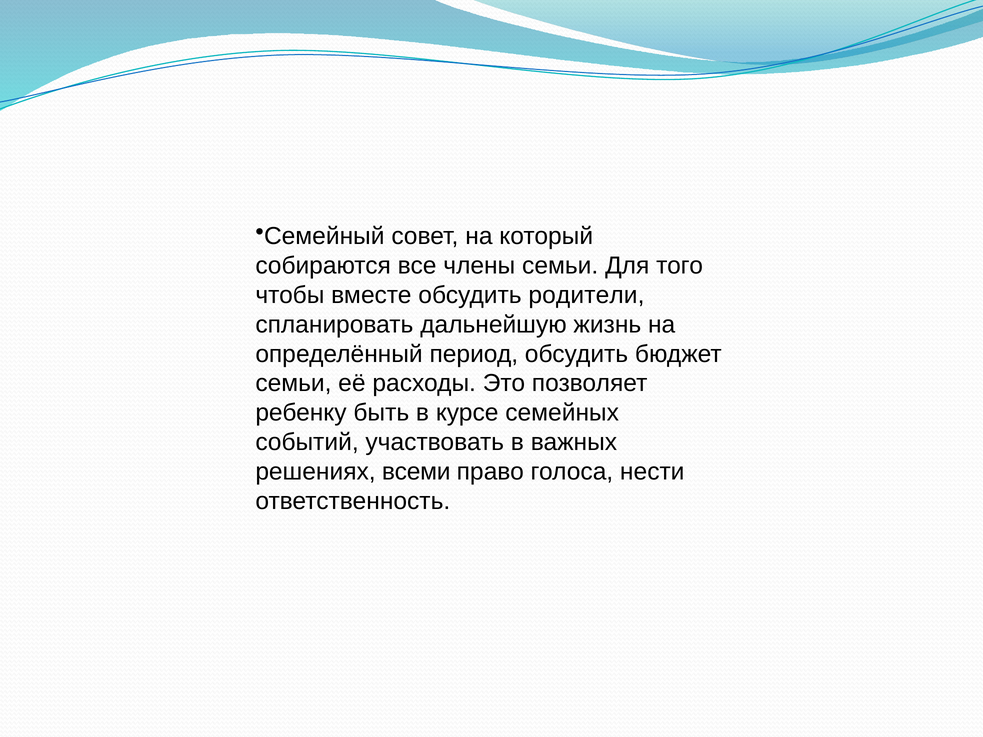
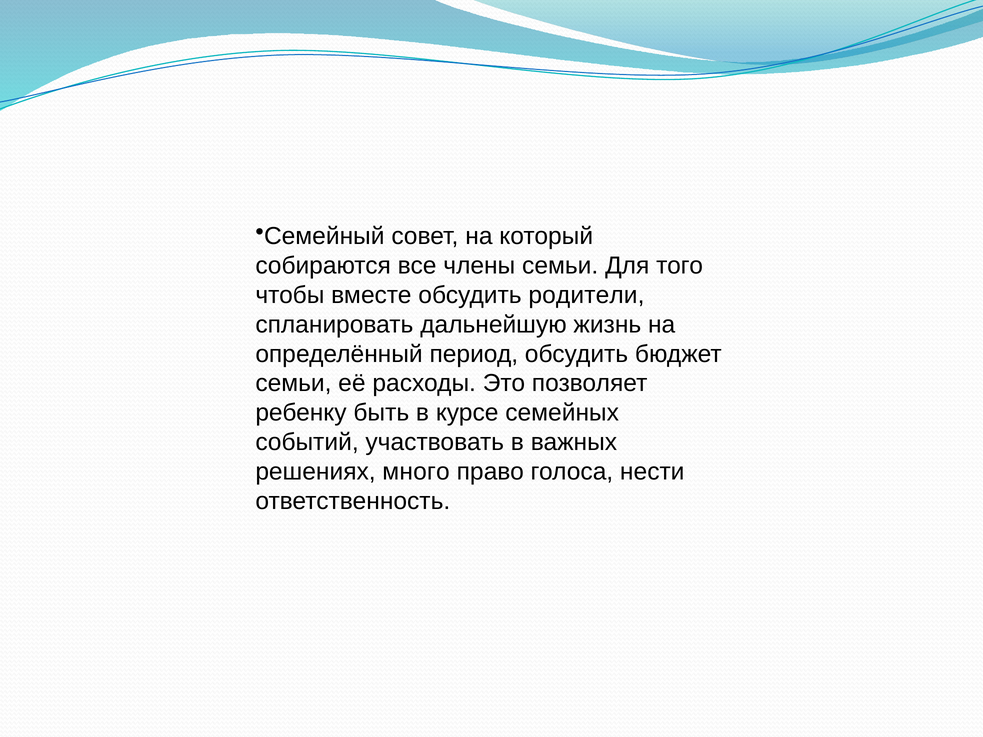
всеми: всеми -> много (416, 472)
